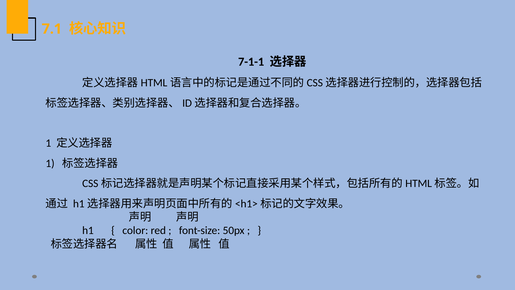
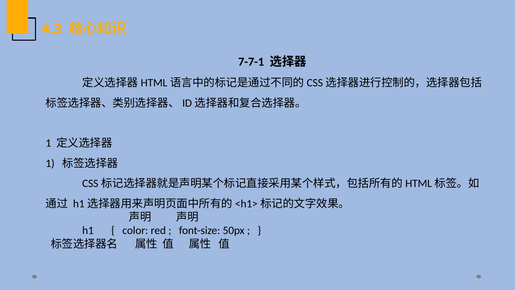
7.1: 7.1 -> 4.3 (52, 29)
7-1-1: 7-1-1 -> 7-7-1 (251, 62)
